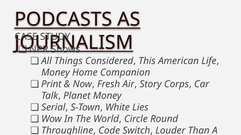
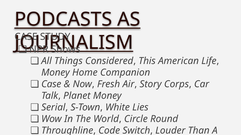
Print: Print -> Case (51, 85)
